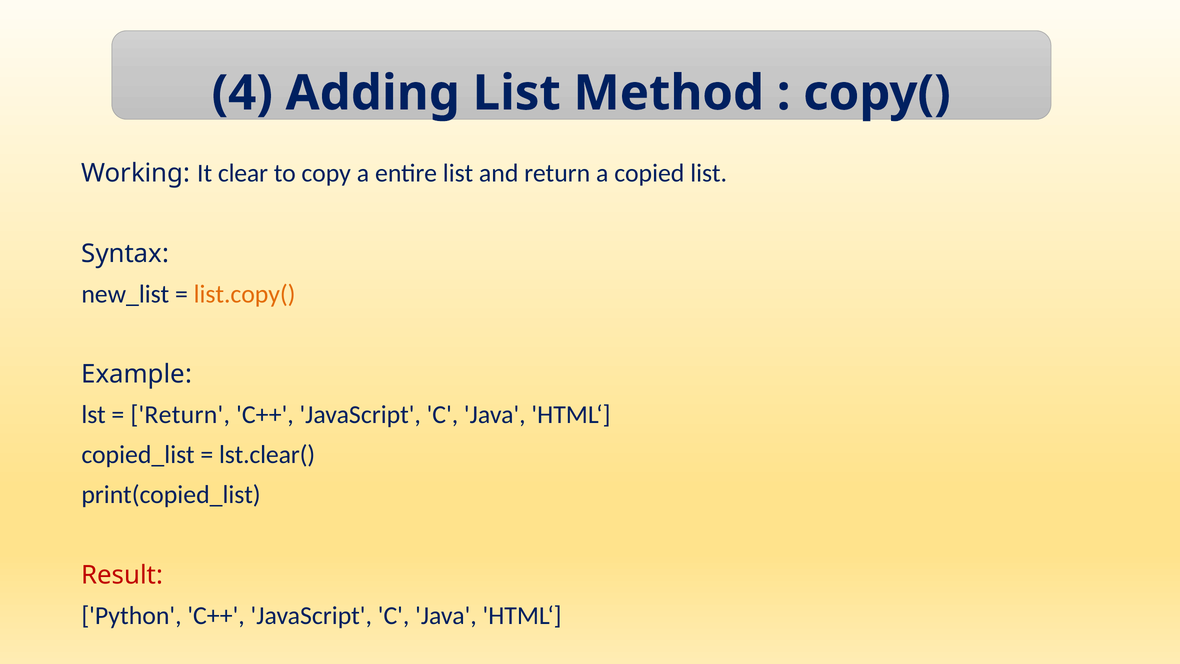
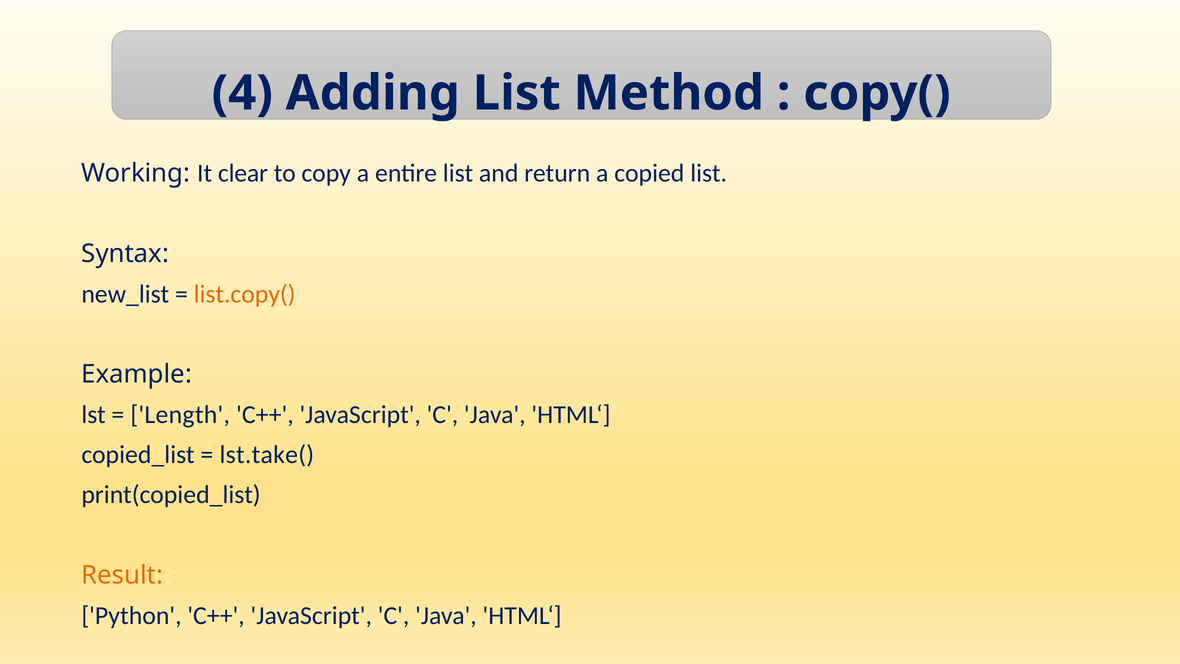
Return: Return -> Length (180, 414)
lst.clear(: lst.clear( -> lst.take( (267, 455)
Result colour: red -> orange (122, 575)
